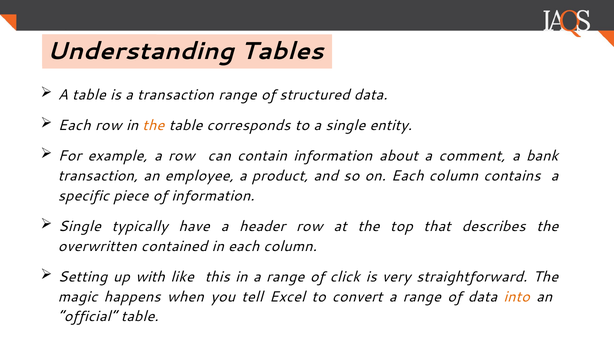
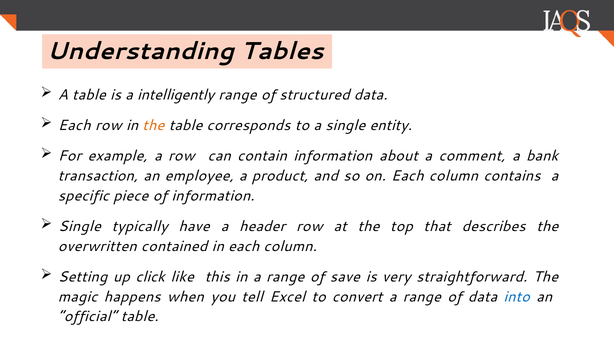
a transaction: transaction -> intelligently (176, 95)
with: with -> click (150, 276)
click: click -> save (345, 276)
into colour: orange -> blue (517, 296)
